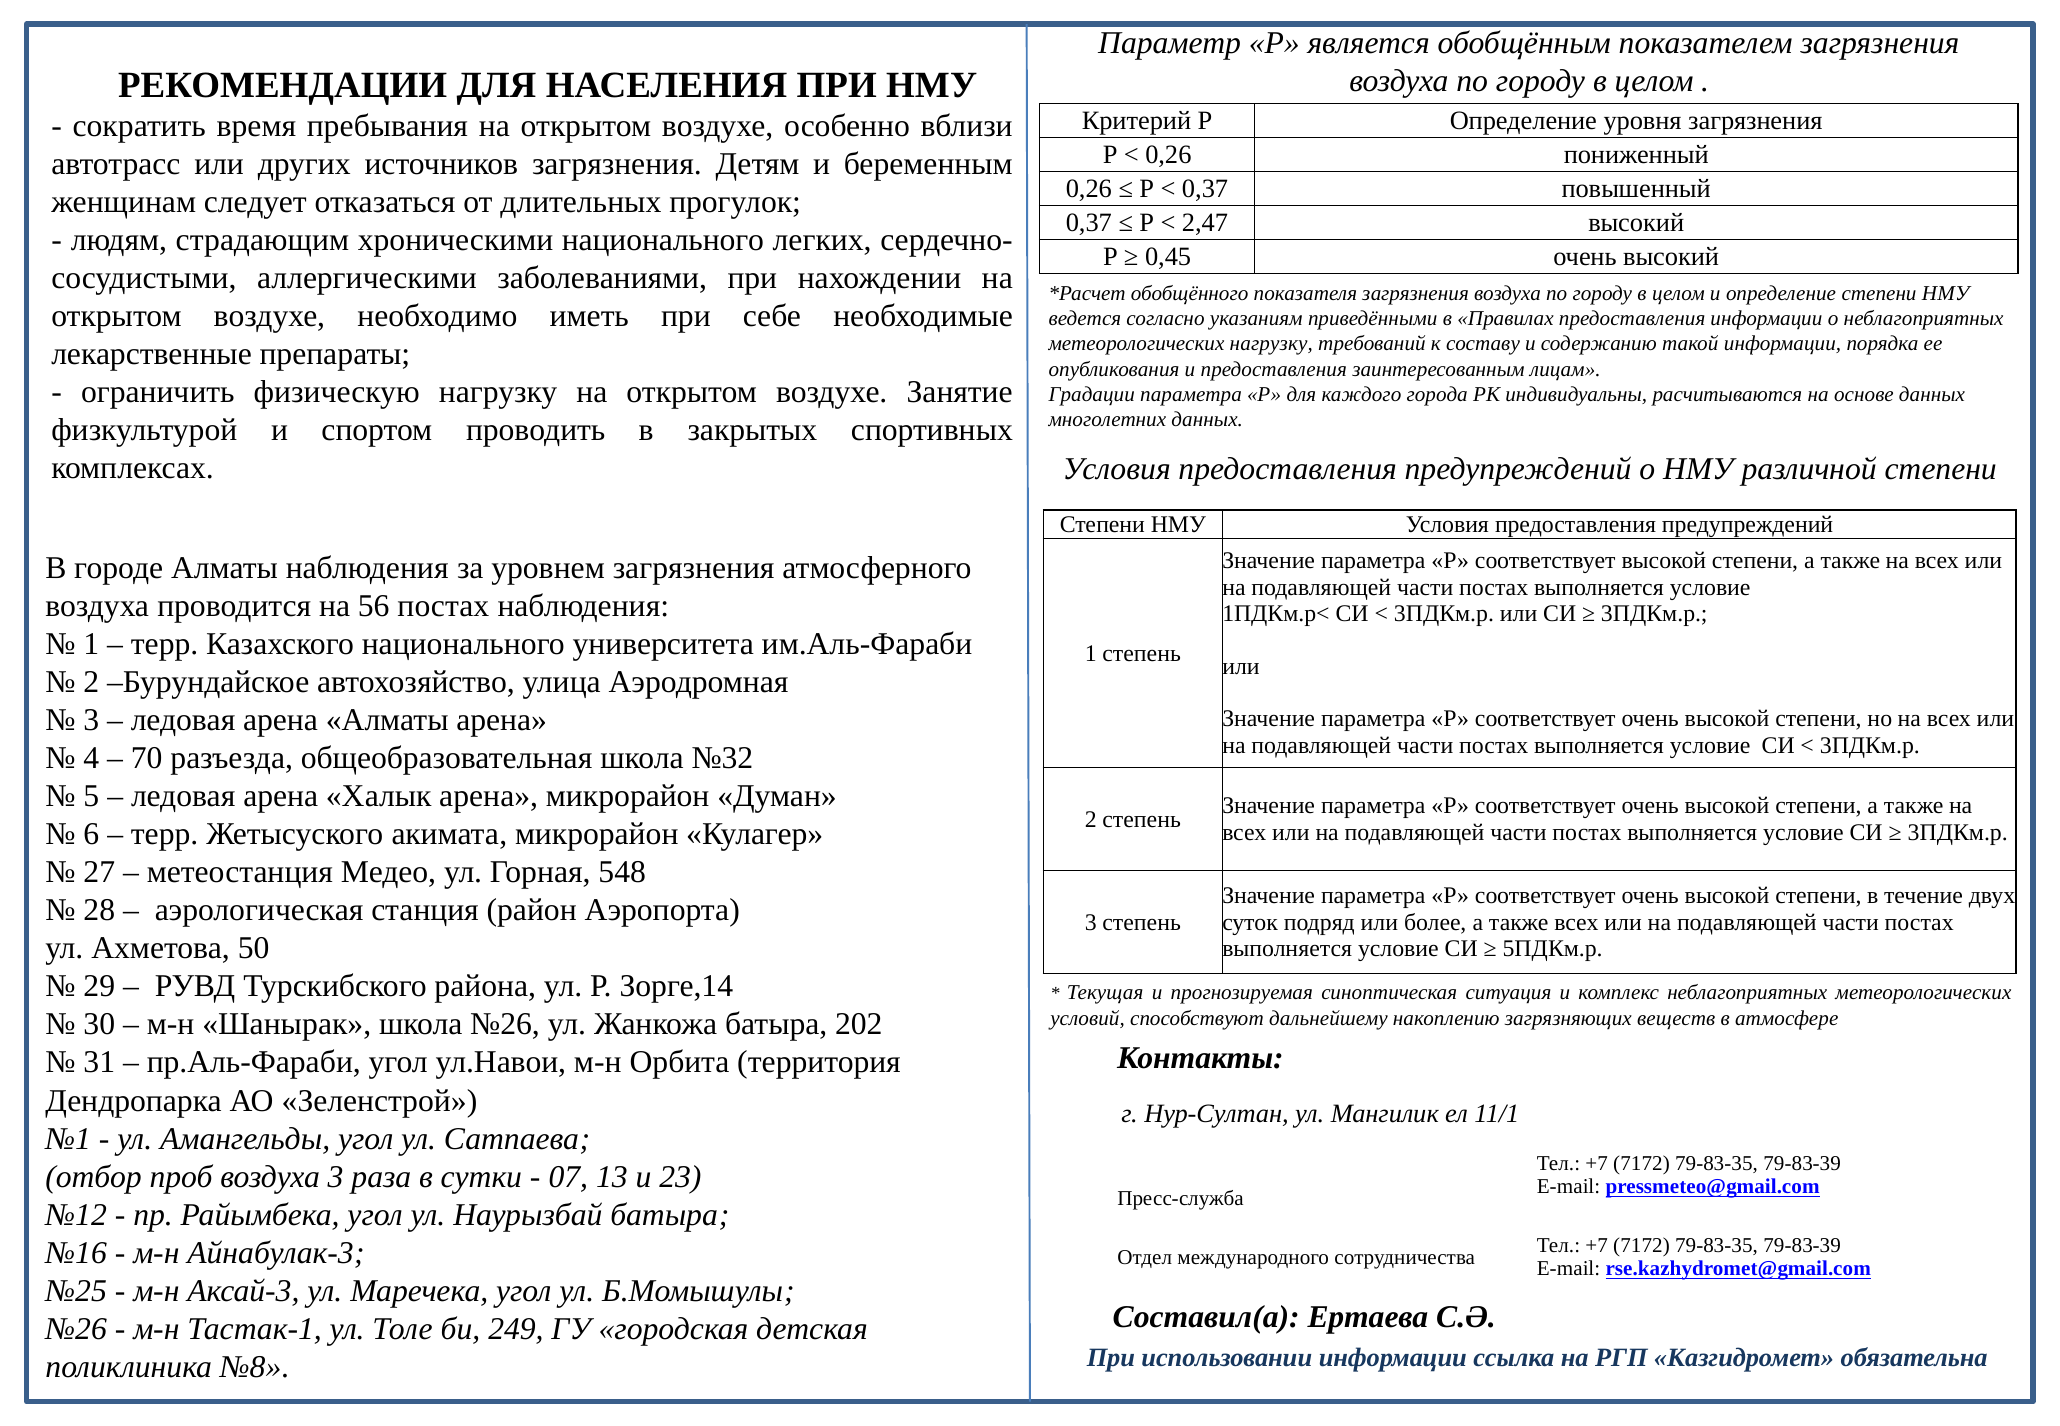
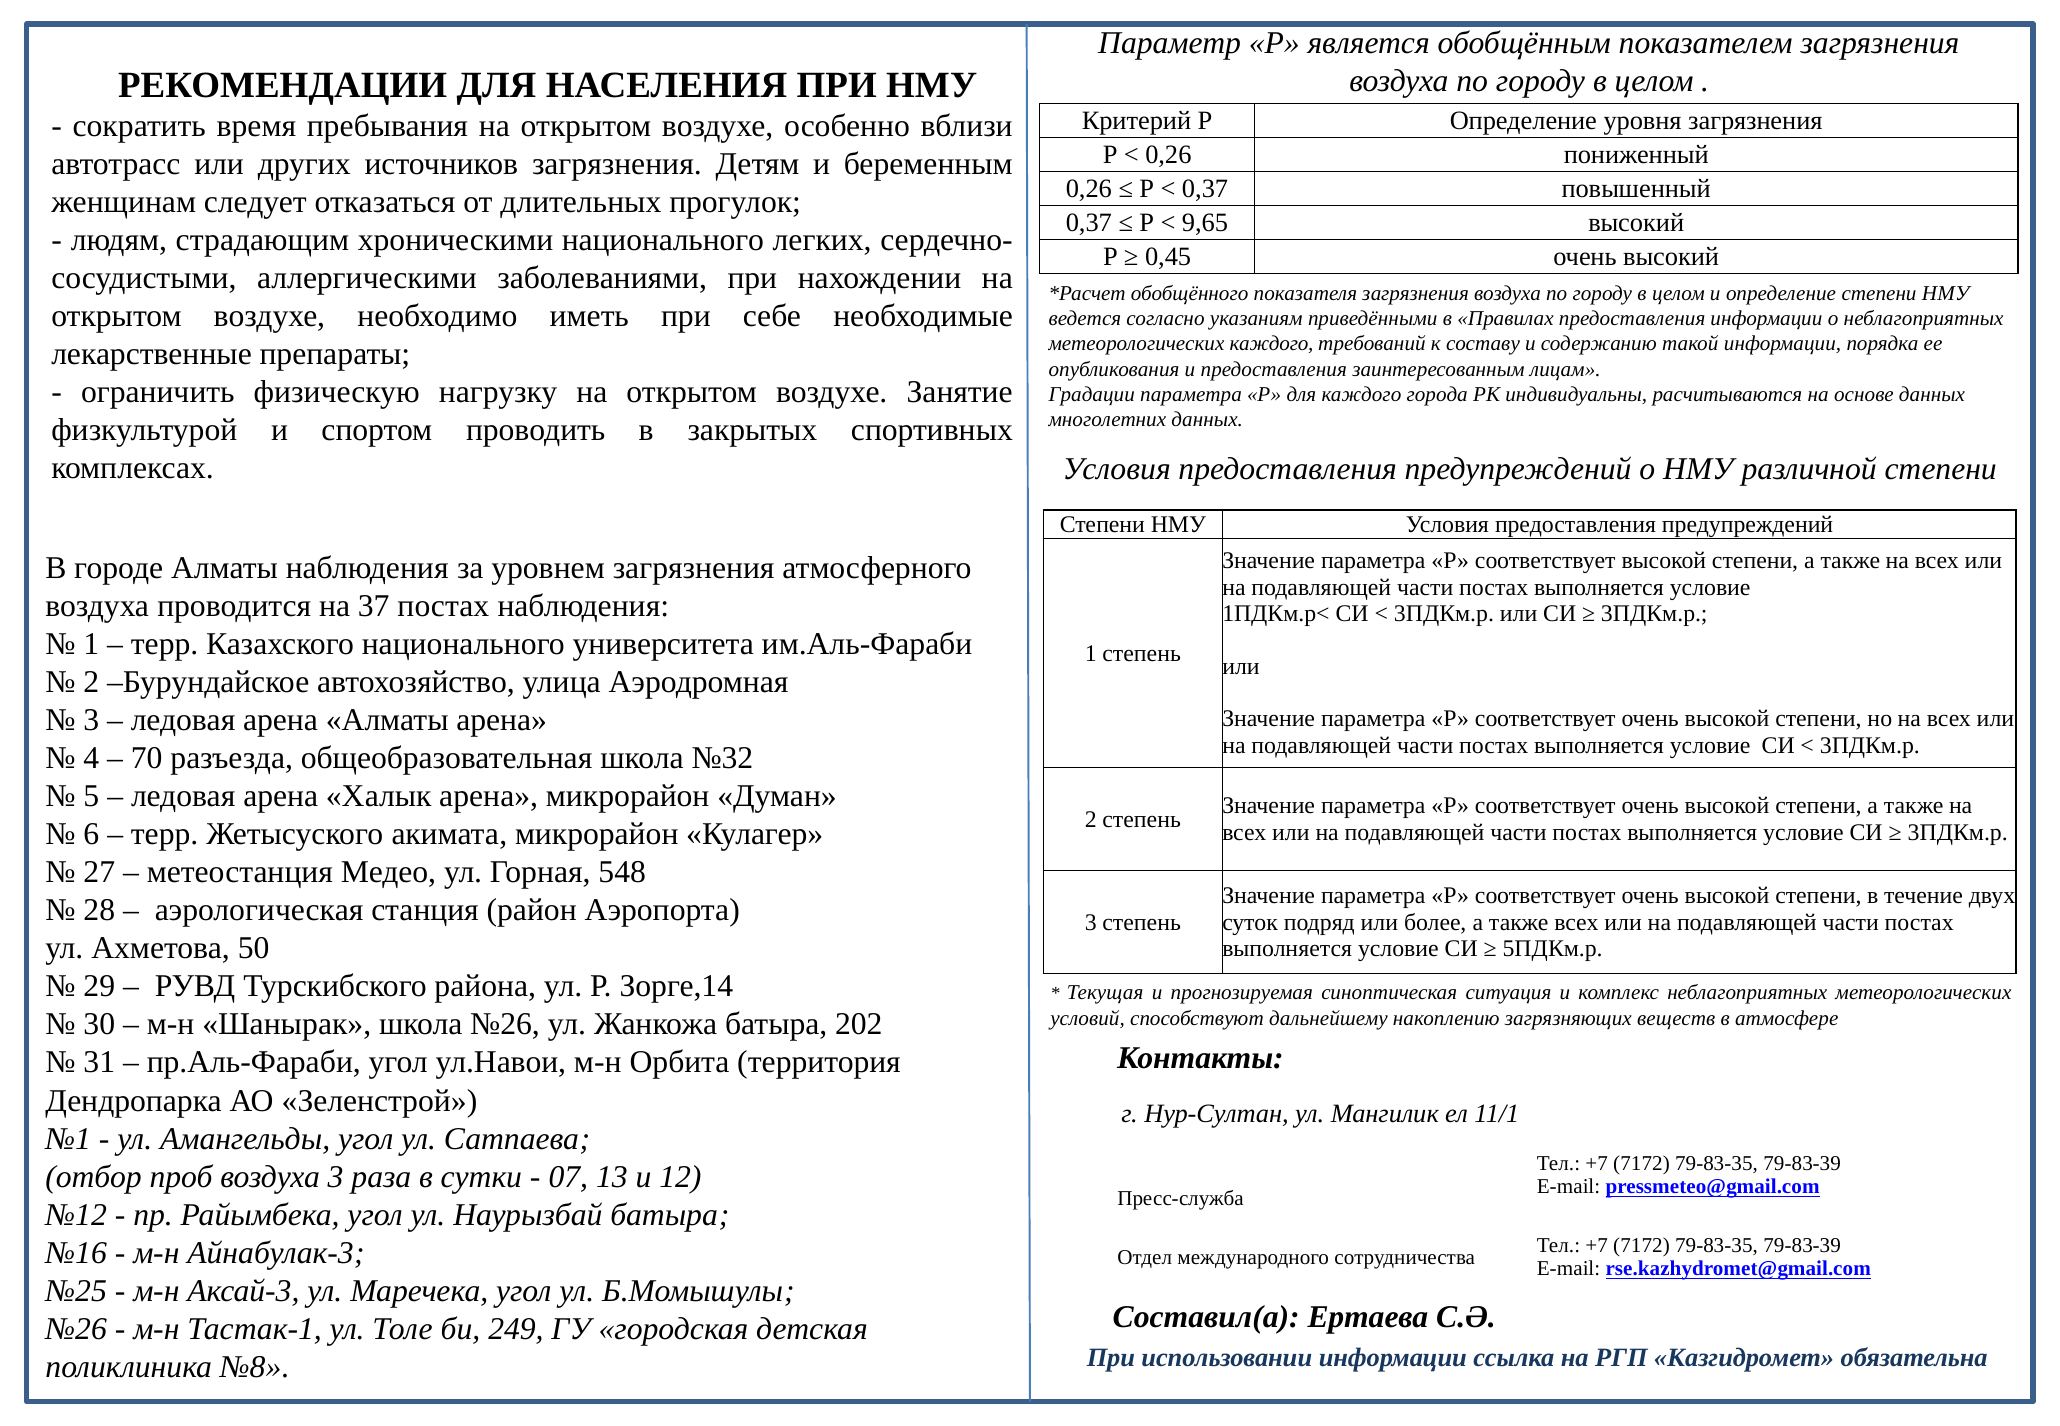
2,47: 2,47 -> 9,65 (1205, 222)
метеорологических нагрузку: нагрузку -> каждого (1271, 344)
56: 56 -> 37 (374, 606)
23: 23 -> 12 (680, 1177)
